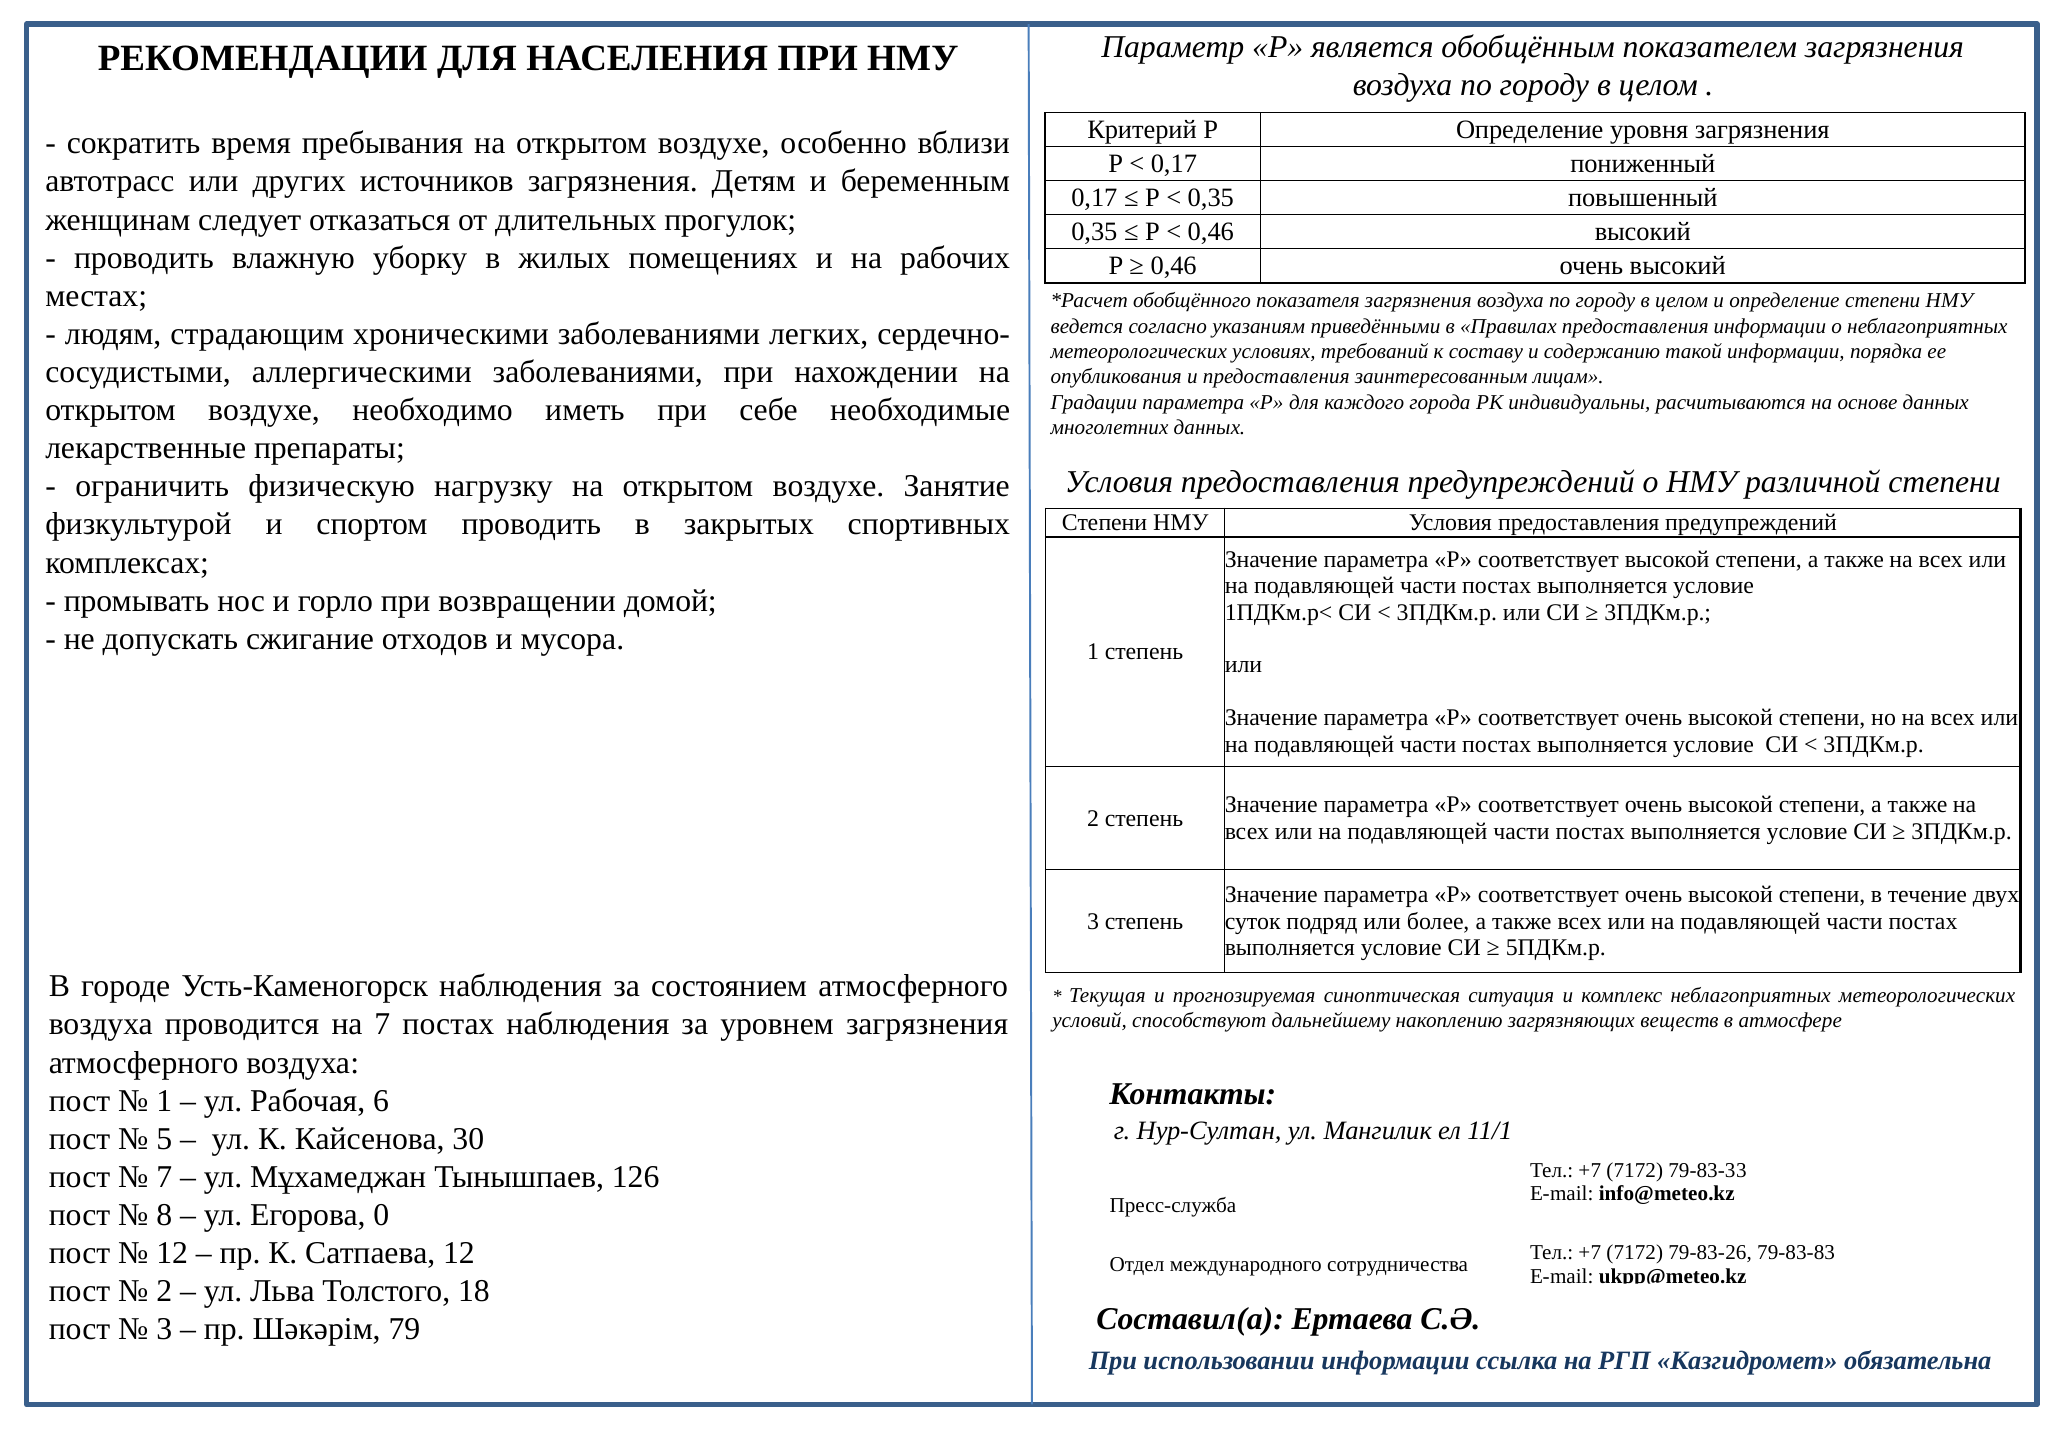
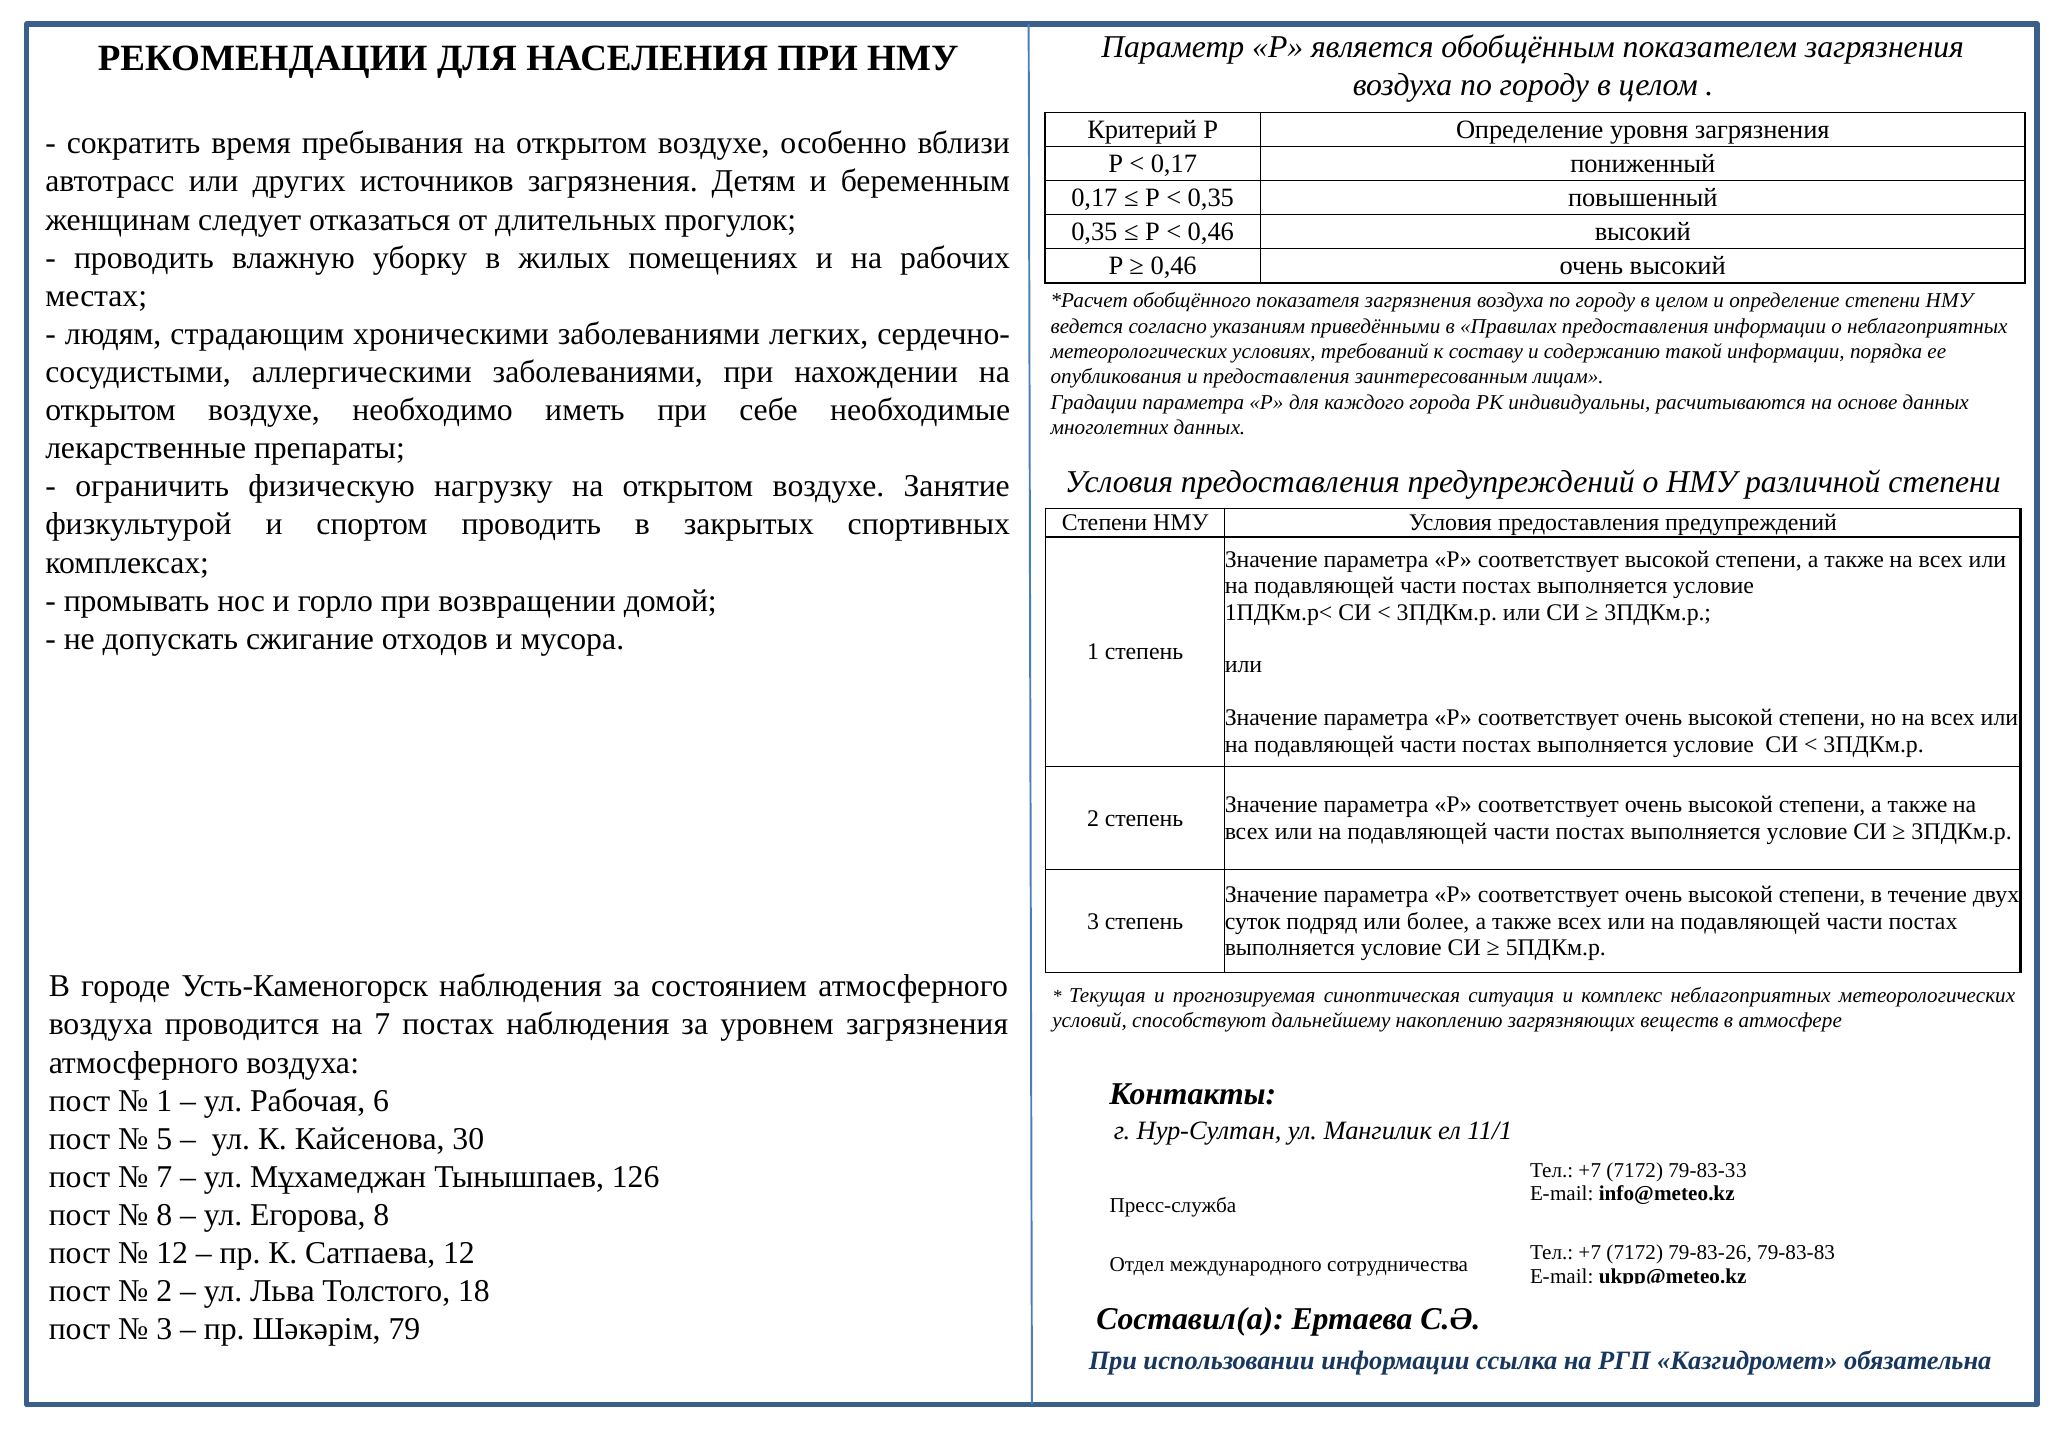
Егорова 0: 0 -> 8 (381, 1215)
